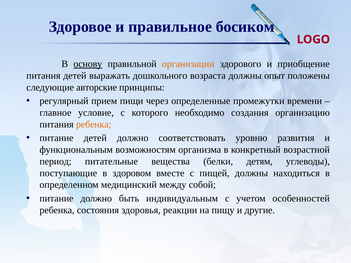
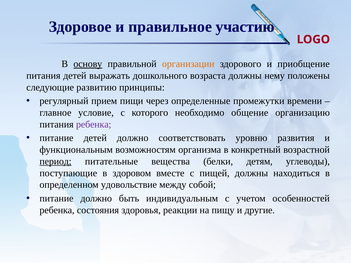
босиком: босиком -> участию (245, 27)
опыт: опыт -> нему (275, 76)
авторские: авторские -> развитию (97, 87)
создания: создания -> общение (250, 113)
ребенка colour: orange -> purple (94, 124)
период underline: none -> present (56, 162)
медицинский: медицинский -> удовольствие (129, 185)
